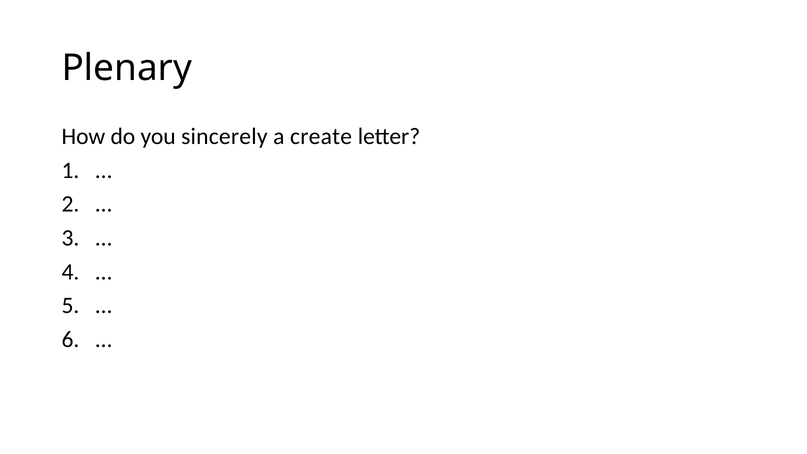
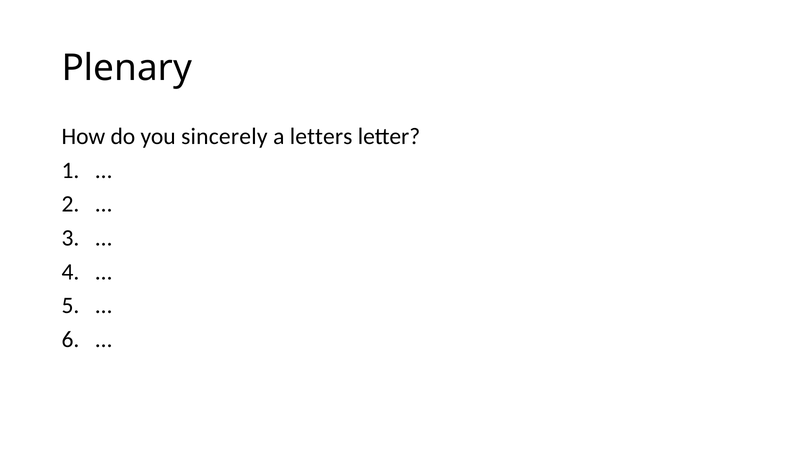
create: create -> letters (321, 136)
